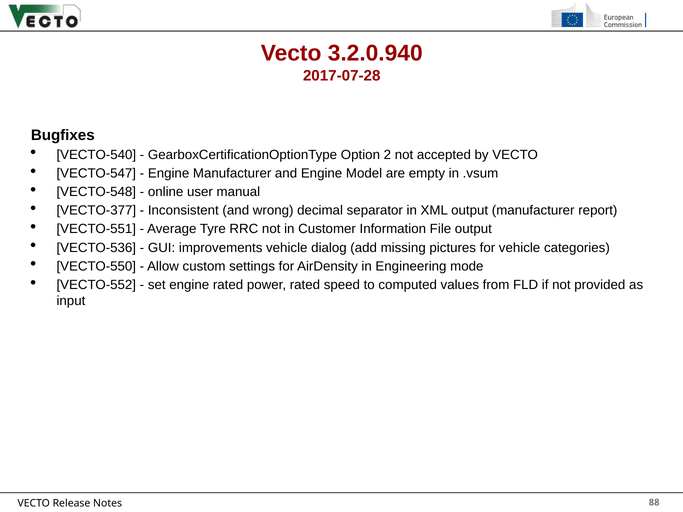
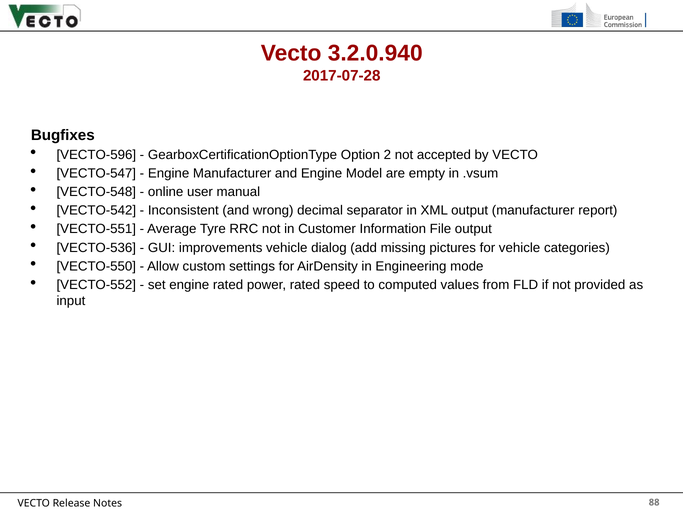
VECTO-540: VECTO-540 -> VECTO-596 (96, 155)
VECTO-377: VECTO-377 -> VECTO-542 (96, 211)
